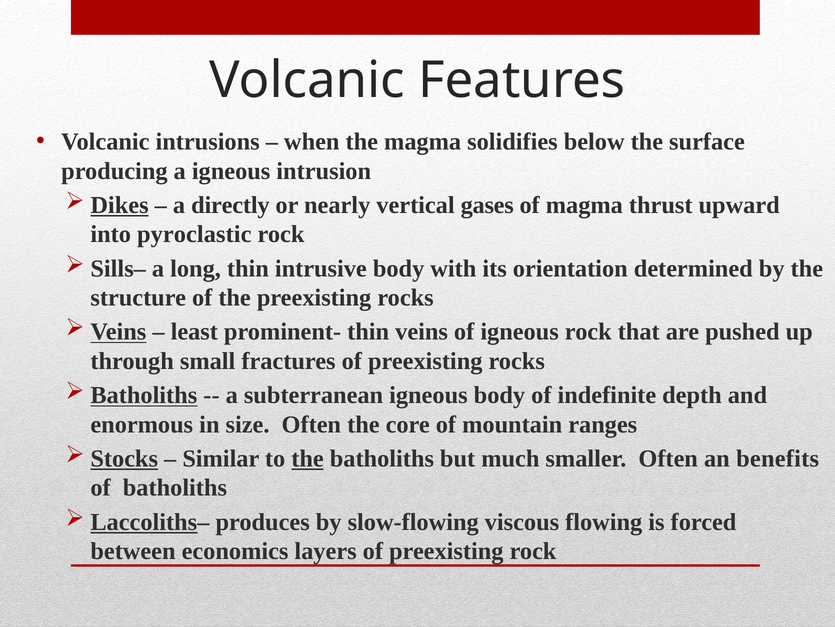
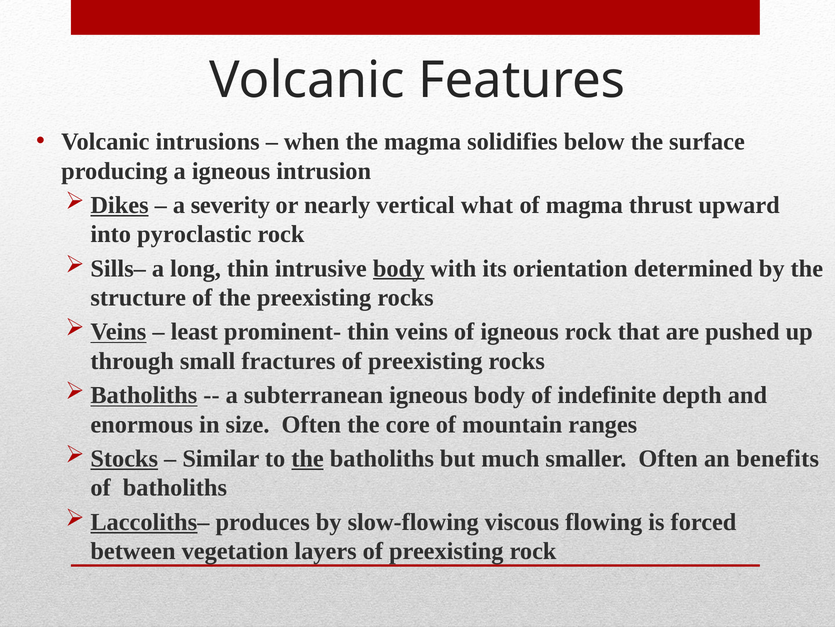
directly: directly -> severity (230, 205)
gases: gases -> what (487, 205)
body underline: none -> present (399, 268)
economics: economics -> vegetation (235, 551)
